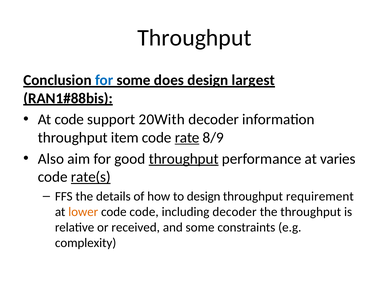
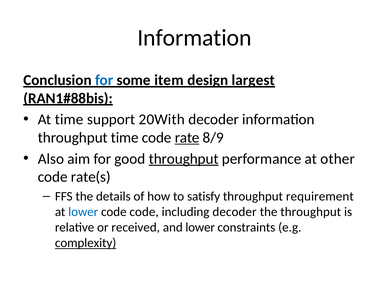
Throughput: Throughput -> Information (194, 38)
does: does -> item (169, 80)
At code: code -> time (69, 119)
throughput item: item -> time (125, 138)
varies: varies -> other (338, 159)
rate(s underline: present -> none (91, 177)
to design: design -> satisfy (204, 196)
lower colour: orange -> blue (83, 212)
and some: some -> lower (200, 227)
complexity underline: none -> present (86, 243)
